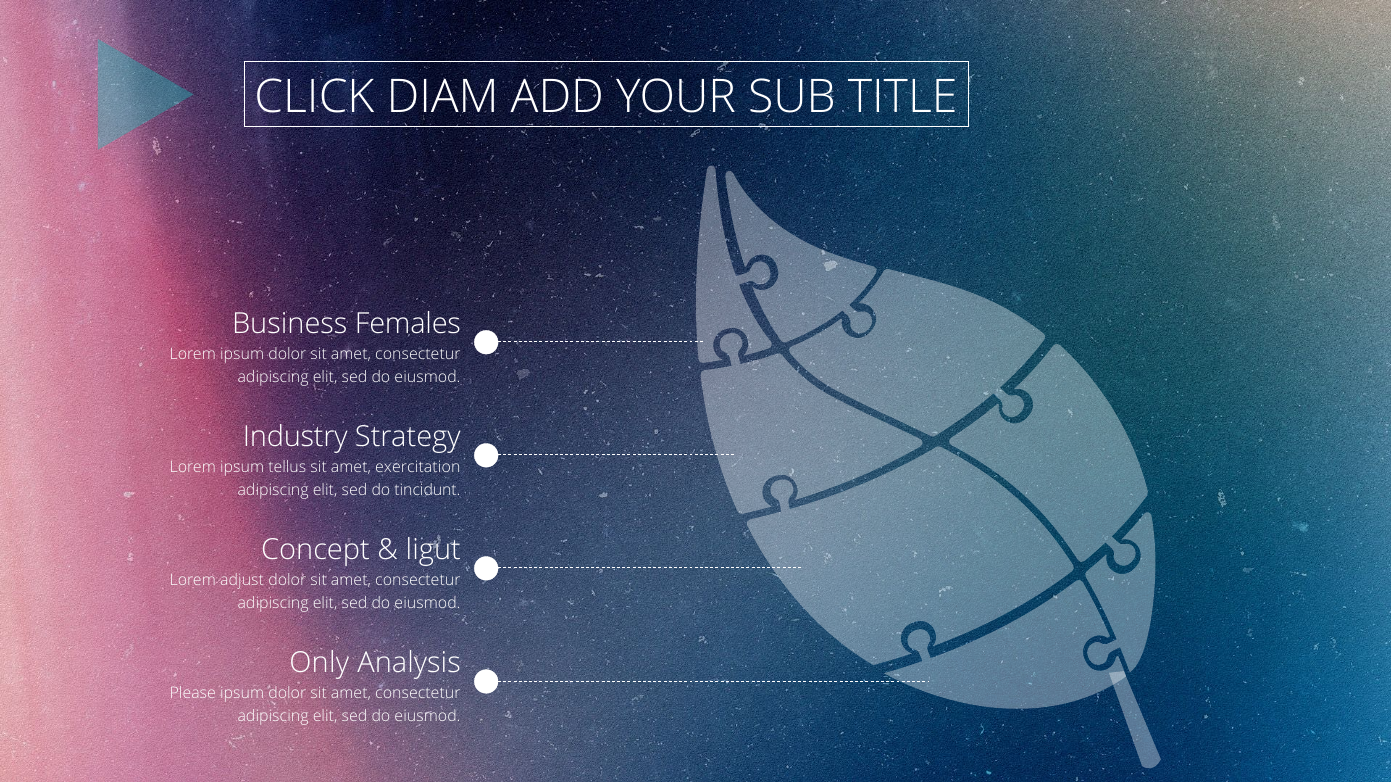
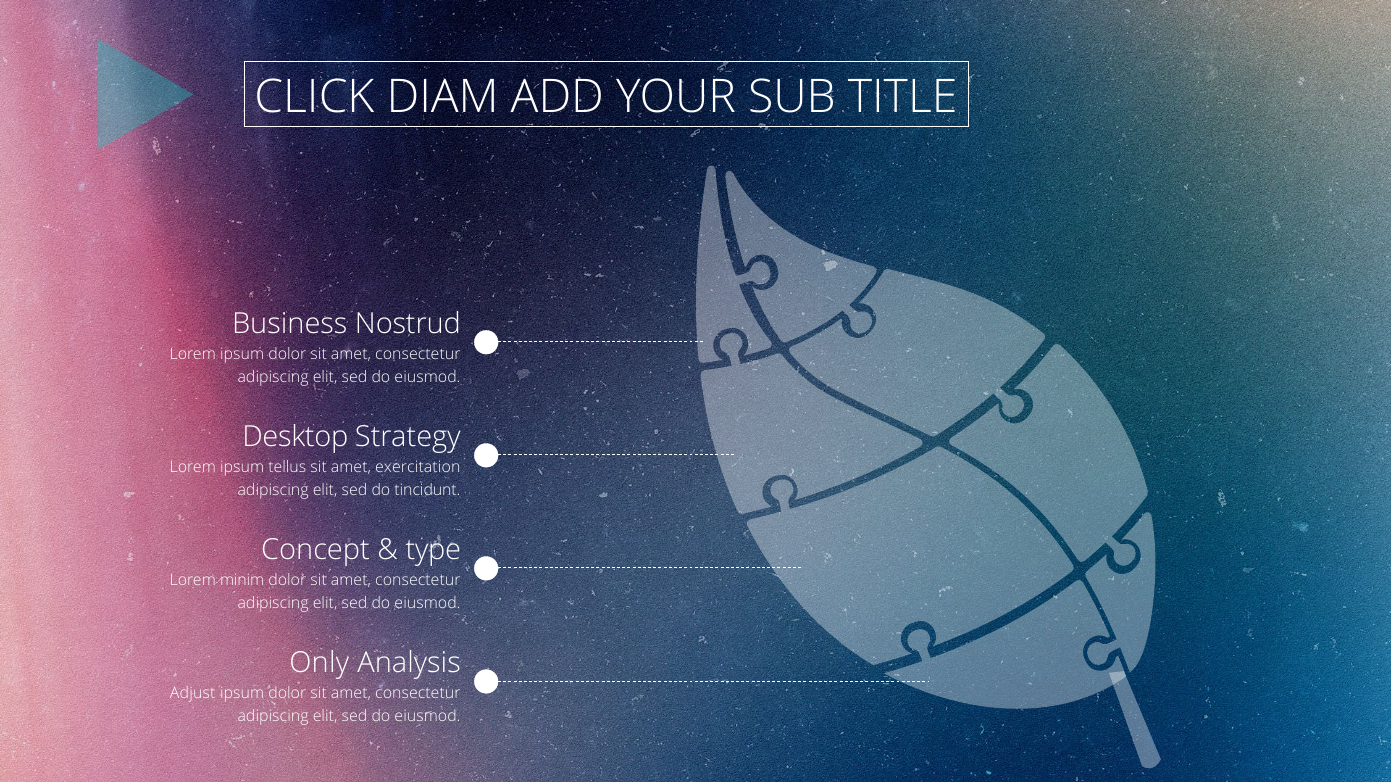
Females: Females -> Nostrud (408, 324)
Industry: Industry -> Desktop (295, 437)
ligut: ligut -> type (433, 551)
adjust: adjust -> minim (242, 581)
Please: Please -> Adjust (193, 694)
